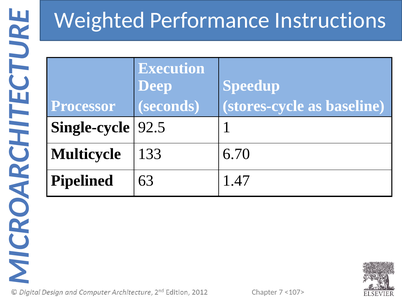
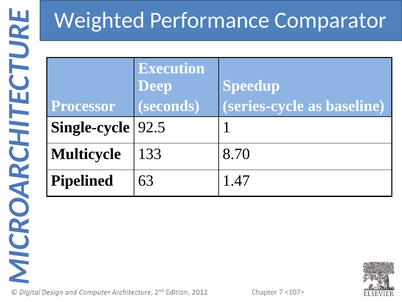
Instructions: Instructions -> Comparator (331, 20)
stores-cycle: stores-cycle -> series-cycle (263, 106)
6.70: 6.70 -> 8.70 (236, 154)
